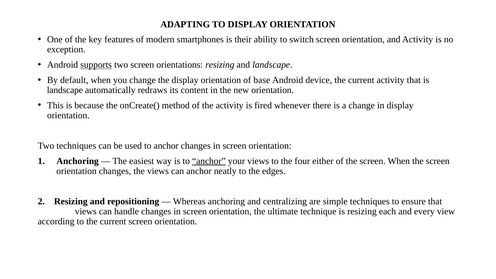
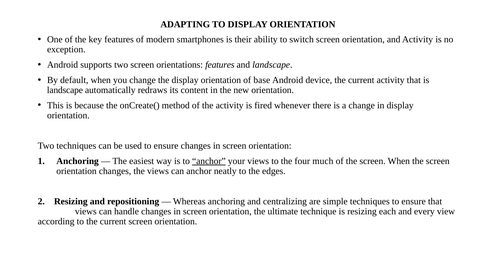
supports underline: present -> none (96, 65)
orientations resizing: resizing -> features (220, 65)
used to anchor: anchor -> ensure (166, 146)
either: either -> much (323, 161)
